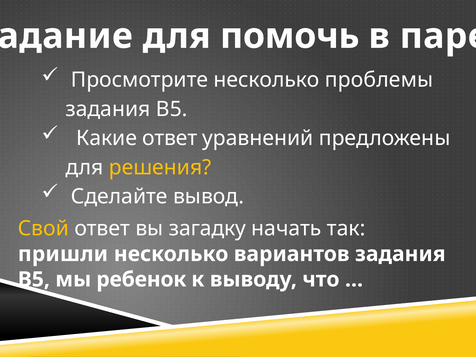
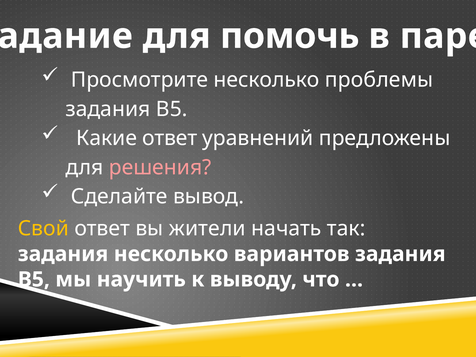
решения colour: yellow -> pink (160, 167)
загадку: загадку -> жители (207, 229)
пришли: пришли -> задания (63, 254)
ребенок: ребенок -> научить (141, 279)
